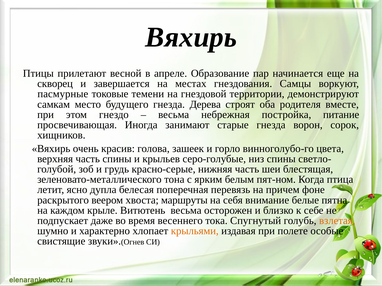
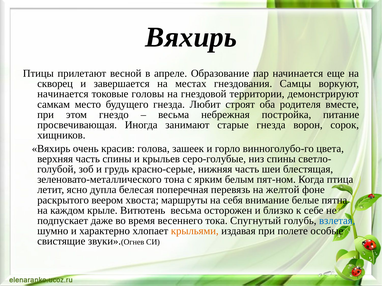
пасмурные: пасмурные -> начинается (63, 94)
темени: темени -> головы (148, 94)
Дерева: Дерева -> Любит (205, 104)
причем: причем -> желтой (283, 190)
взлетая colour: orange -> blue (337, 221)
